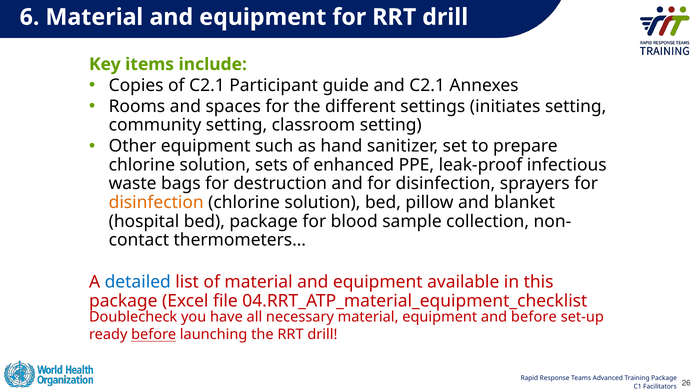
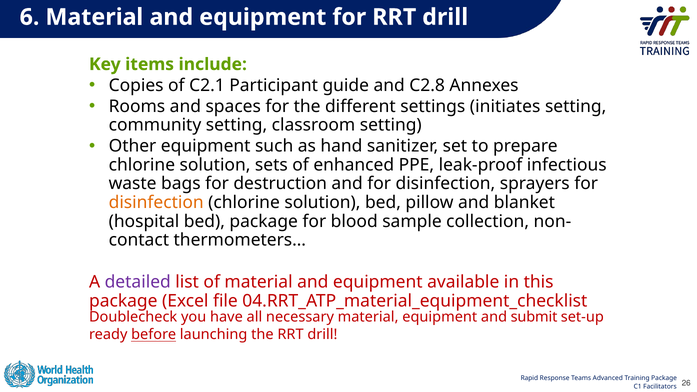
and C2.1: C2.1 -> C2.8 (427, 85)
detailed colour: blue -> purple (138, 282)
and before: before -> submit (534, 317)
